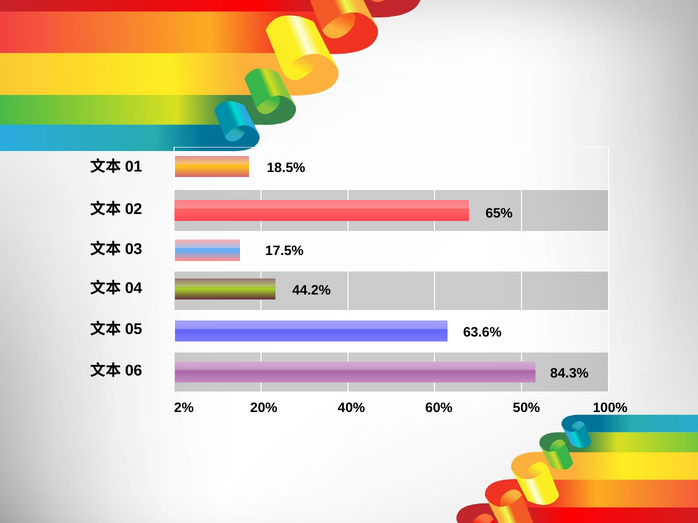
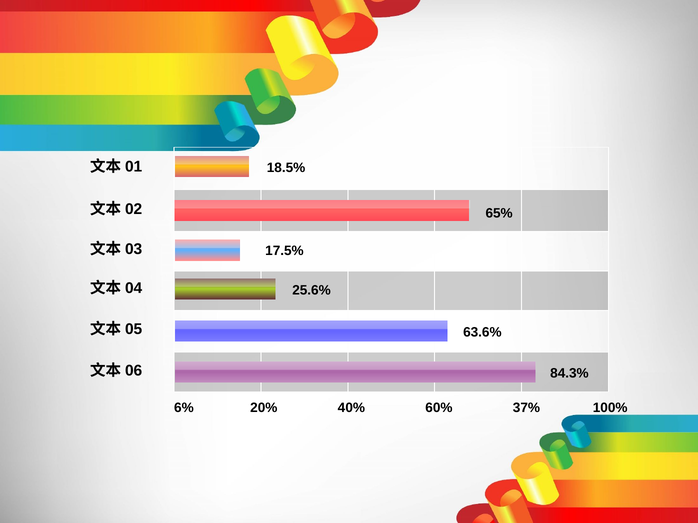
44.2%: 44.2% -> 25.6% (311, 291)
2%: 2% -> 6% (184, 408)
50%: 50% -> 37% (526, 408)
